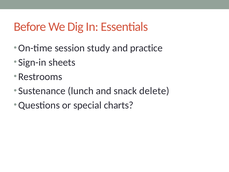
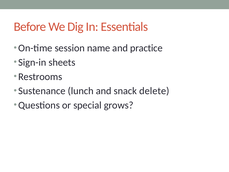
study: study -> name (99, 48)
charts: charts -> grows (119, 105)
